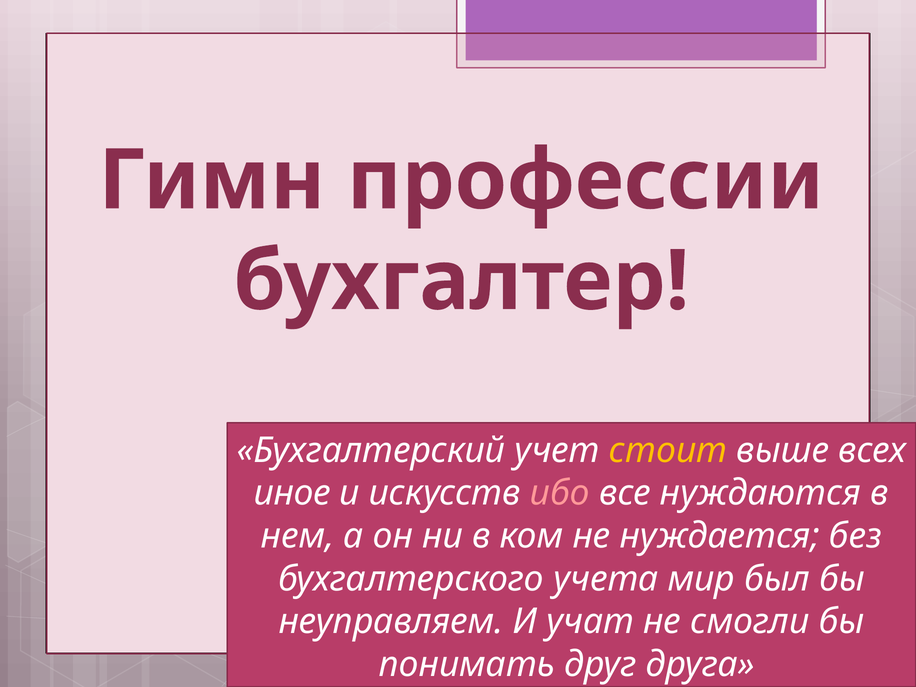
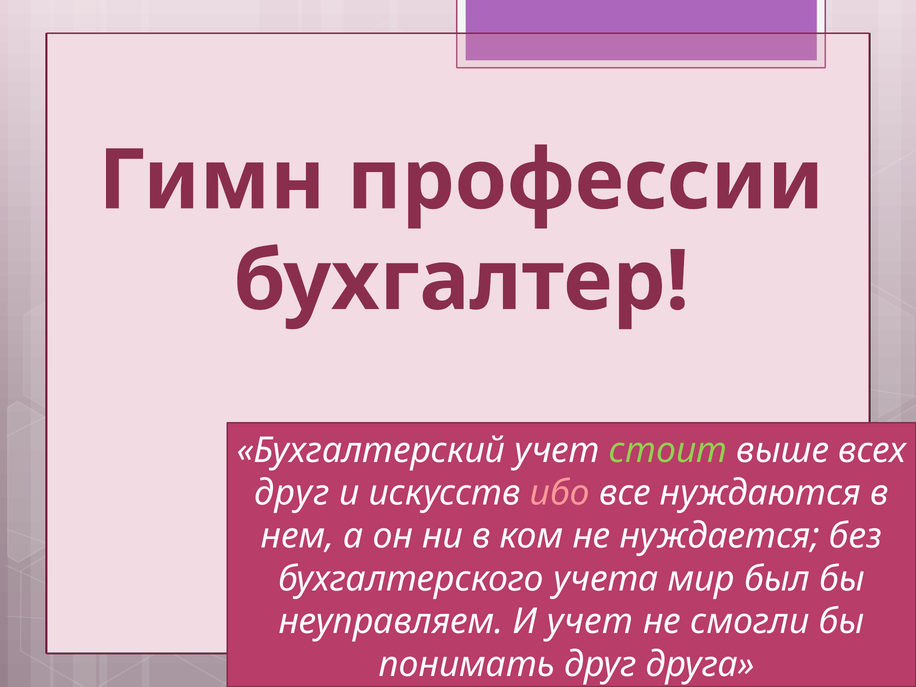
стоит colour: yellow -> light green (668, 450)
иное: иное -> друг (292, 493)
И учат: учат -> учет (590, 622)
